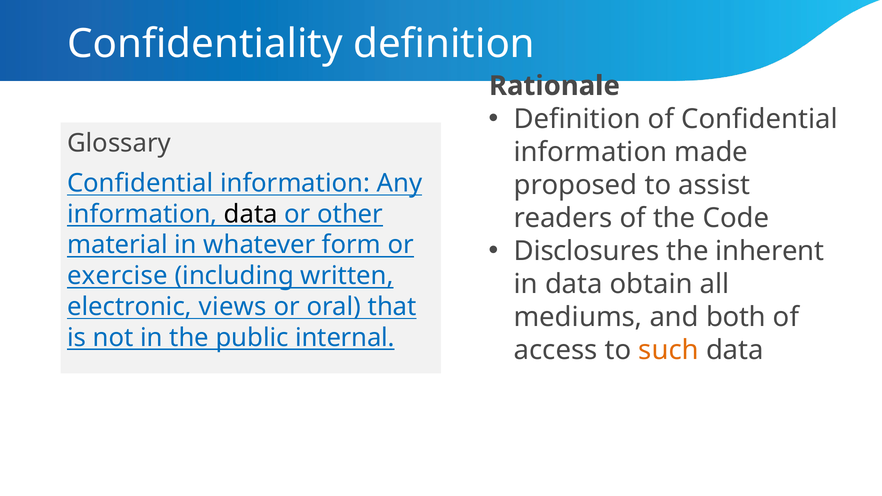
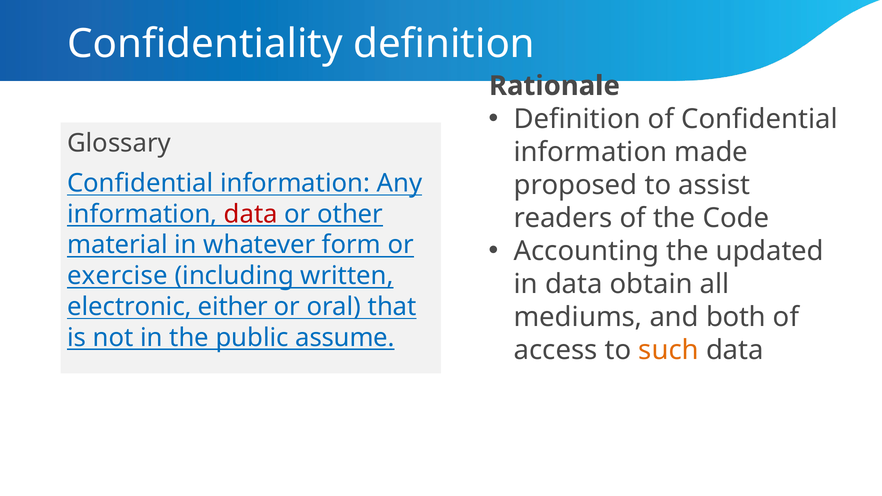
data colour: black -> red (251, 214)
Disclosures: Disclosures -> Accounting (586, 251)
inherent: inherent -> updated (770, 251)
views: views -> either (233, 307)
internal: internal -> assume (345, 338)
